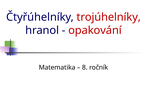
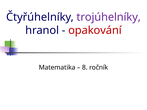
trojúhelníky colour: red -> purple (109, 17)
